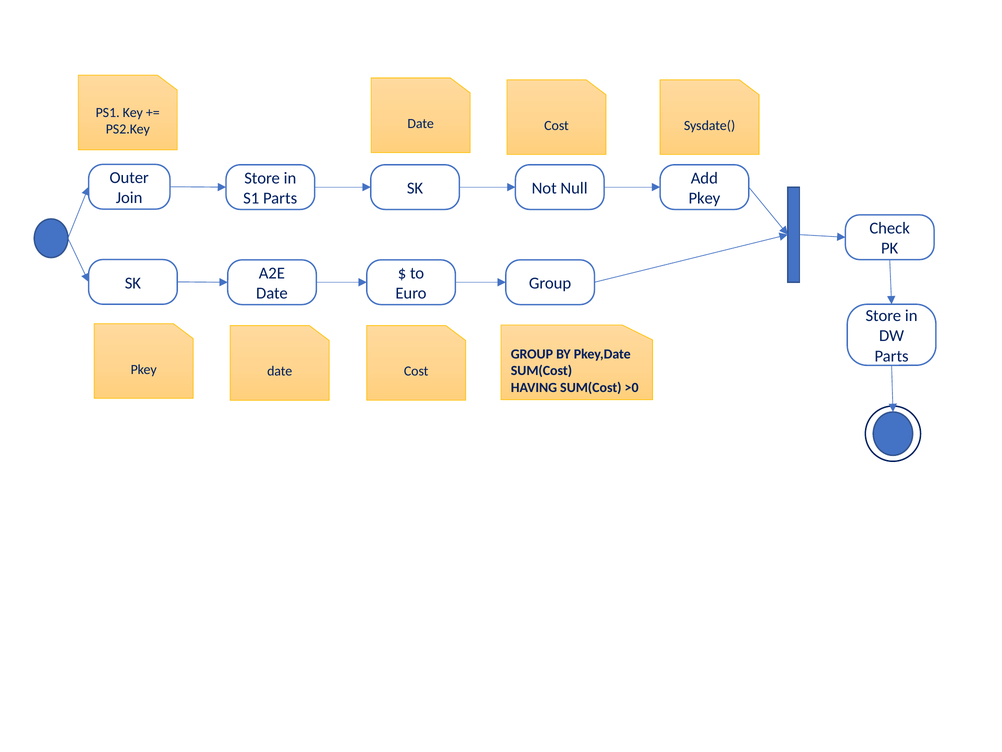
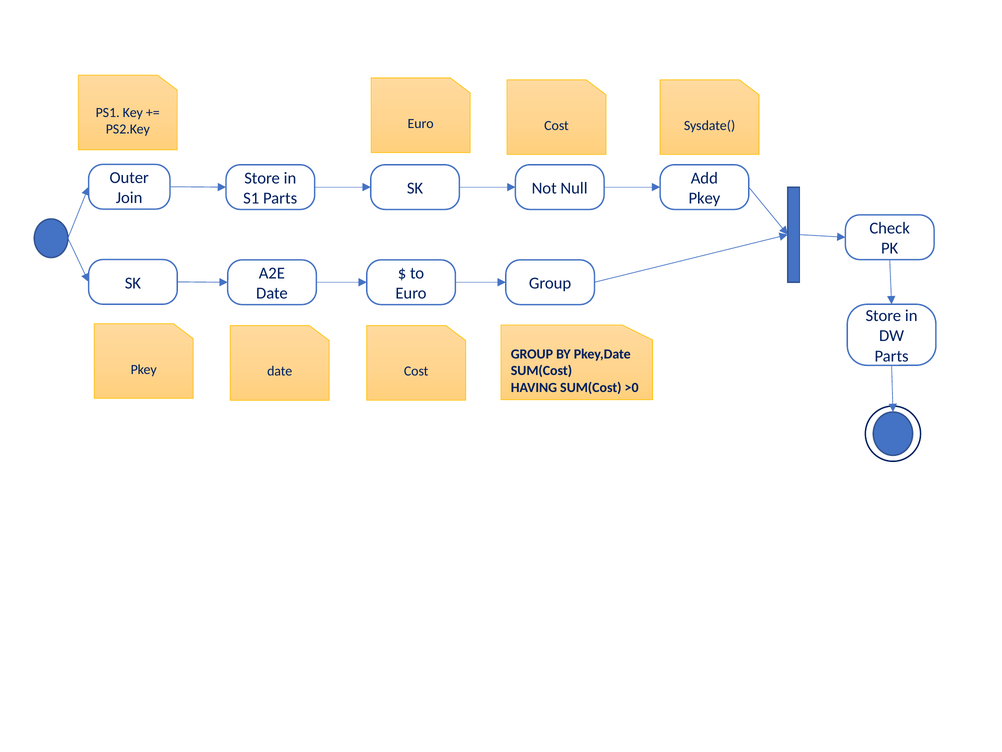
PS2.Key Date: Date -> Euro (421, 124)
